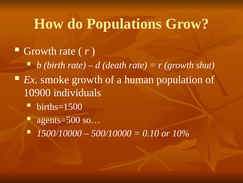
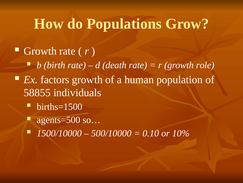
shut: shut -> role (205, 65)
smoke: smoke -> factors (55, 79)
10900: 10900 -> 58855 (37, 92)
